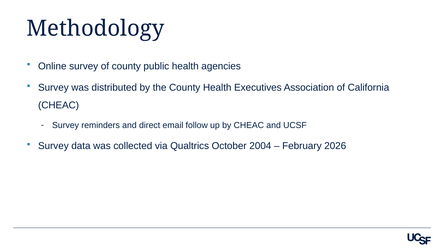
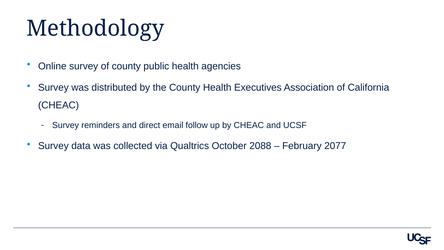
2004: 2004 -> 2088 (260, 146)
2026: 2026 -> 2077 (335, 146)
